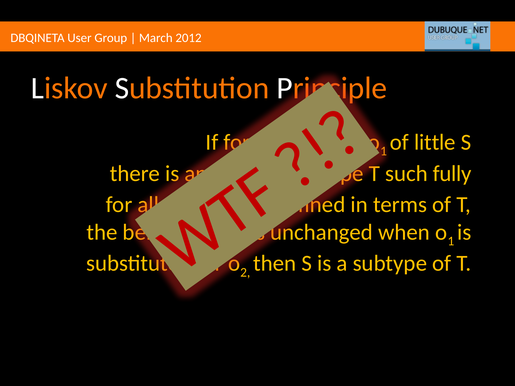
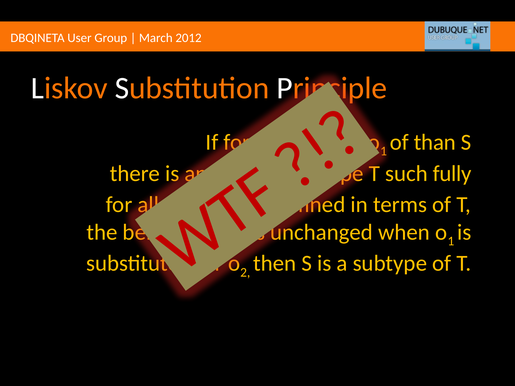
little: little -> than (435, 142)
